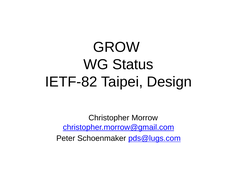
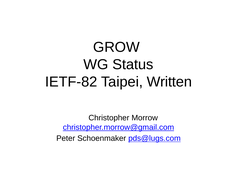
Design: Design -> Written (169, 82)
